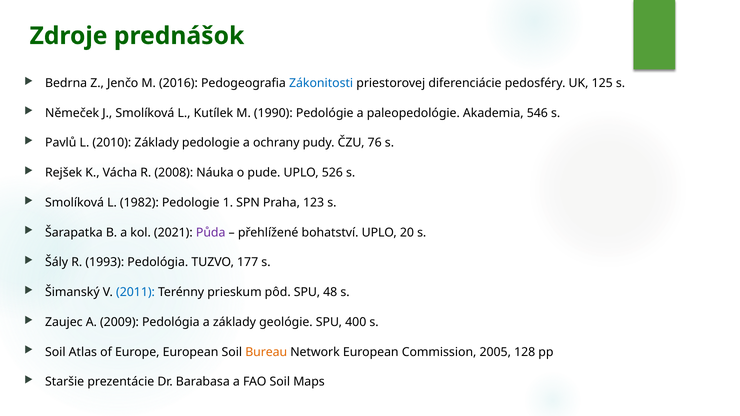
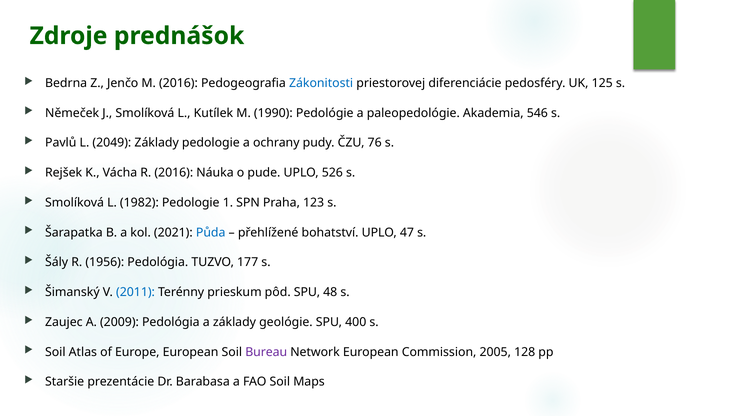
2010: 2010 -> 2049 (112, 143)
R 2008: 2008 -> 2016 (174, 173)
Půda colour: purple -> blue (211, 233)
20: 20 -> 47 (407, 233)
1993: 1993 -> 1956 (105, 263)
Bureau colour: orange -> purple (266, 352)
